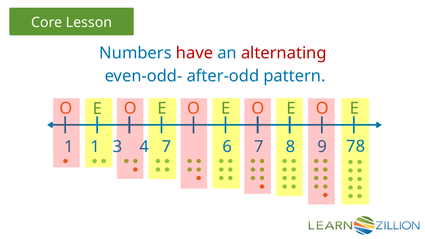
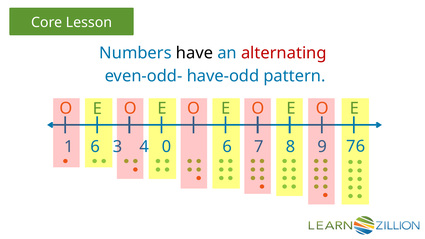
have colour: red -> black (194, 53)
after-odd: after-odd -> have-odd (223, 76)
1: 1 -> 6 (95, 147)
7: 7 -> 0 (166, 147)
78: 78 -> 76 (356, 146)
